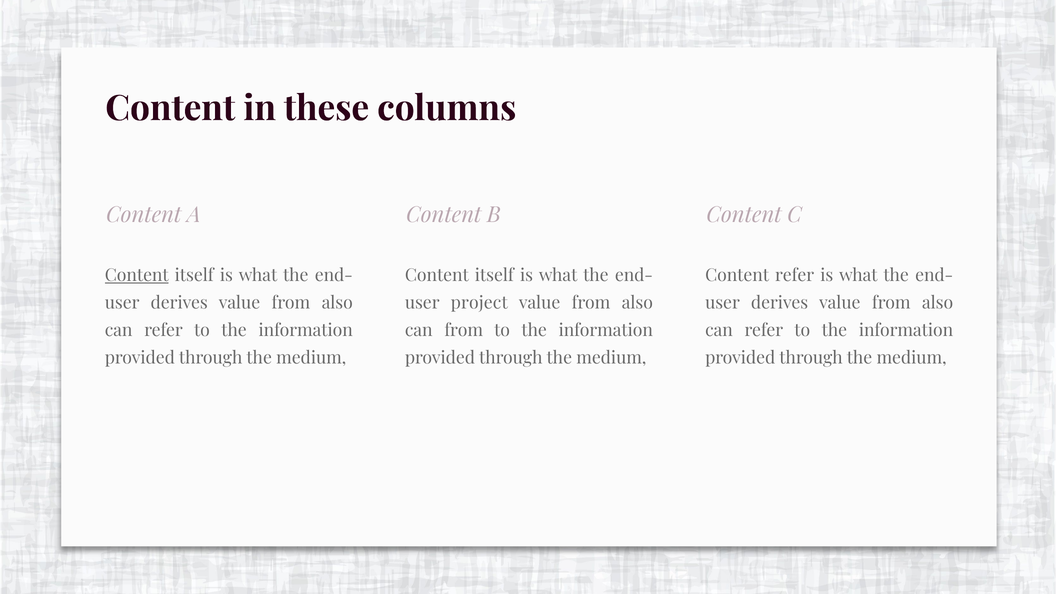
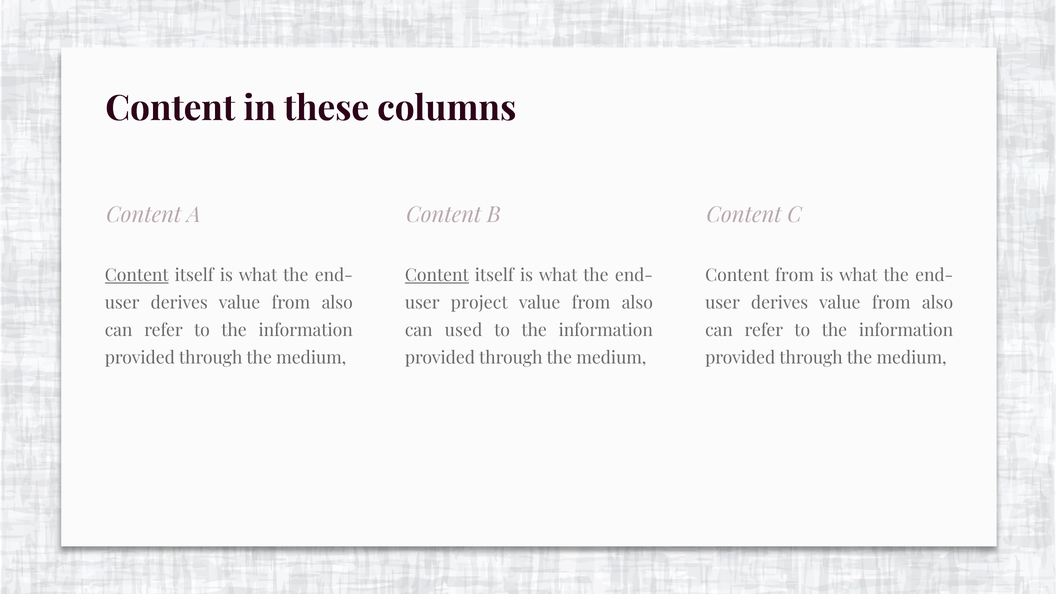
Content underline: none -> present (437, 275)
Content refer: refer -> from (795, 275)
can from: from -> used (464, 330)
